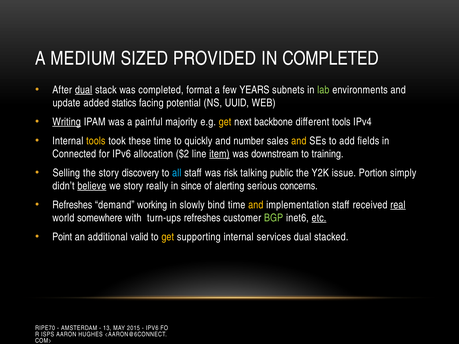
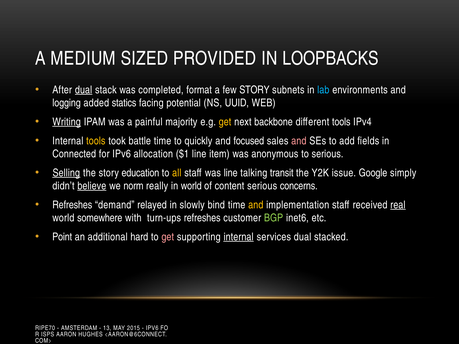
IN COMPLETED: COMPLETED -> LOOPBACKS (331, 59)
few YEARS: YEARS -> STORY (254, 90)
lab colour: light green -> light blue (323, 90)
update: update -> logging (67, 103)
these: these -> battle (140, 141)
number: number -> focused (249, 141)
and colour: yellow -> pink (299, 141)
$2: $2 -> $1 (182, 154)
item underline: present -> none (219, 154)
downstream: downstream -> anonymous (275, 154)
to training: training -> serious (328, 154)
Selling underline: none -> present (66, 173)
discovery: discovery -> education (140, 173)
all colour: light blue -> yellow (177, 173)
was risk: risk -> line (231, 173)
public: public -> transit (282, 173)
Portion: Portion -> Google (373, 173)
we story: story -> norm (133, 186)
in since: since -> world (191, 186)
alerting: alerting -> content (230, 186)
working: working -> relayed (152, 205)
etc underline: present -> none (319, 218)
valid: valid -> hard (139, 237)
get colour: yellow -> pink (168, 237)
internal underline: none -> present (239, 237)
